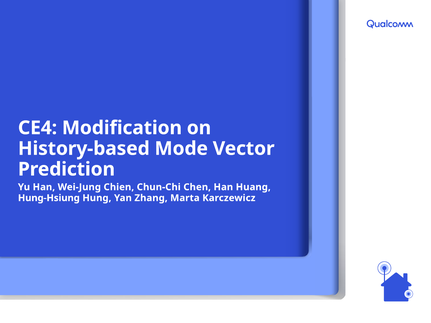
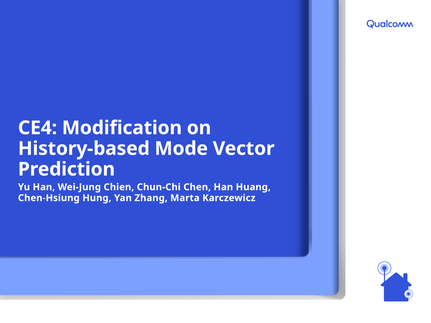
Hung-Hsiung: Hung-Hsiung -> Chen-Hsiung (49, 198)
